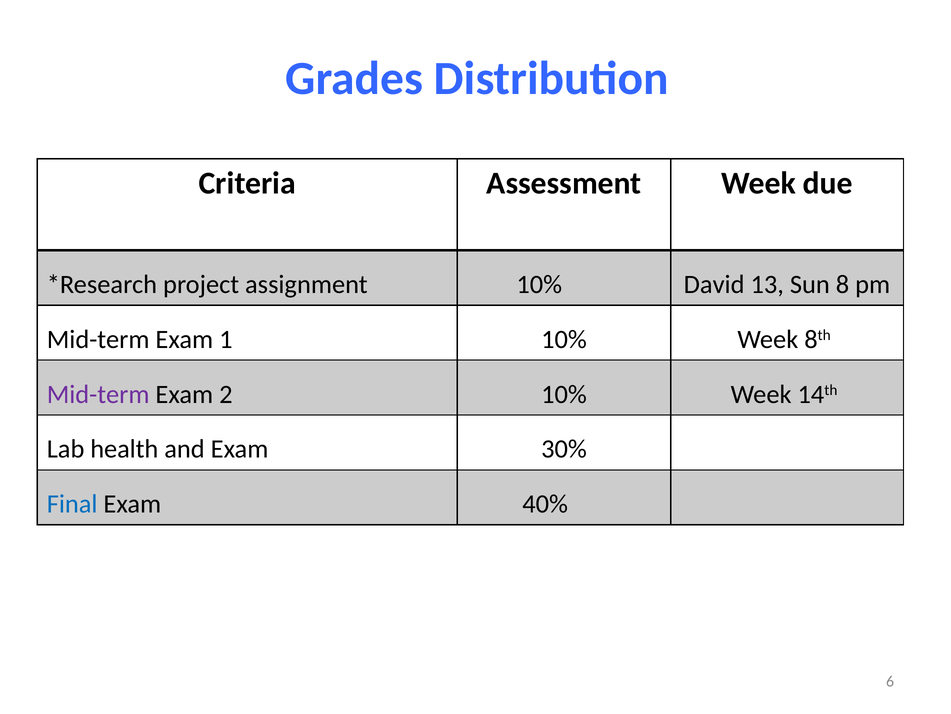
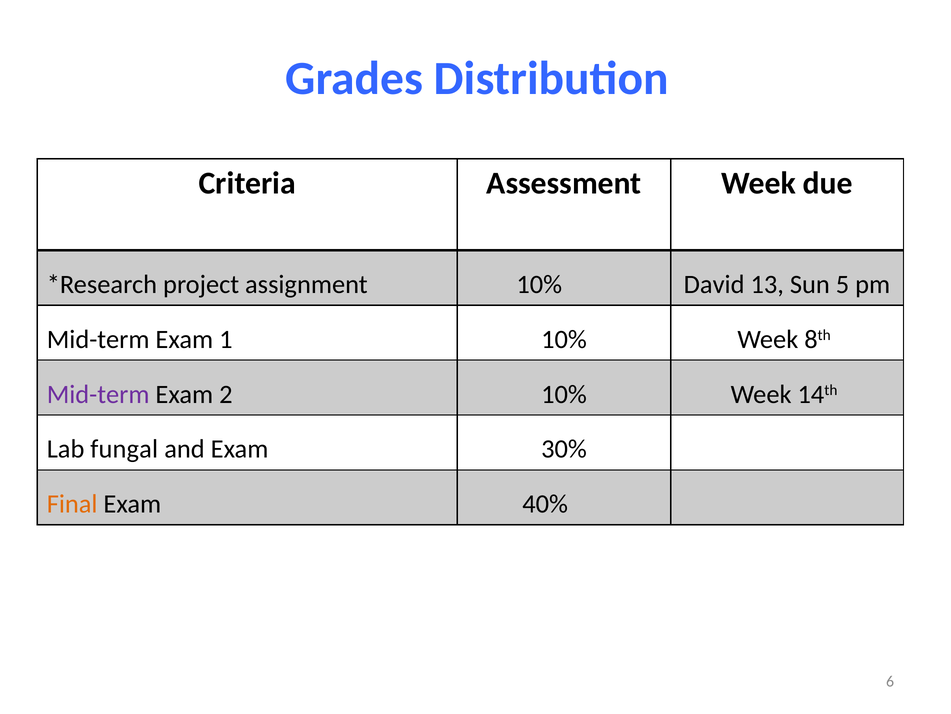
8: 8 -> 5 (842, 284)
health: health -> fungal (124, 449)
Final colour: blue -> orange (72, 504)
